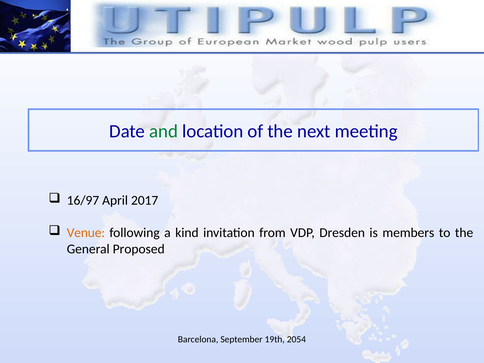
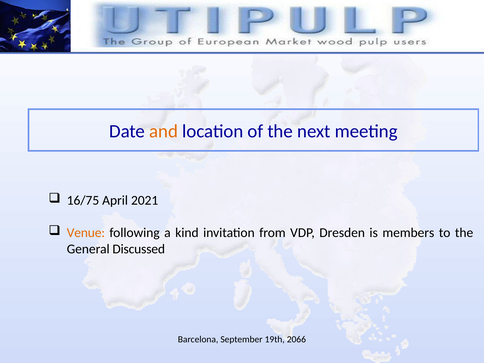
and colour: green -> orange (164, 131)
16/97: 16/97 -> 16/75 (83, 200)
2017: 2017 -> 2021 (145, 200)
Proposed: Proposed -> Discussed (139, 249)
2054: 2054 -> 2066 (296, 339)
